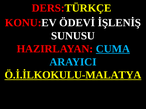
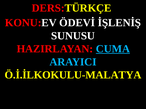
Ö.İ.İLKOKULU-MALATYA underline: present -> none (73, 75)
